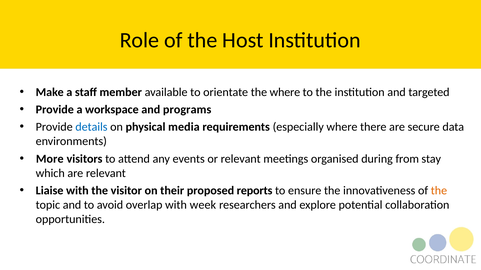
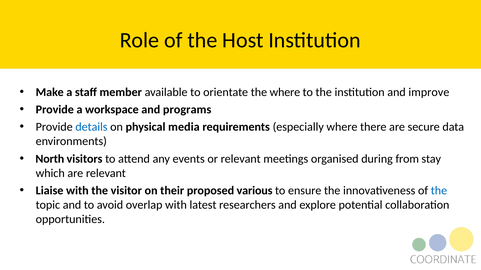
targeted: targeted -> improve (429, 92)
More: More -> North (50, 159)
reports: reports -> various (255, 191)
the colour: orange -> blue (439, 191)
week: week -> latest (203, 205)
